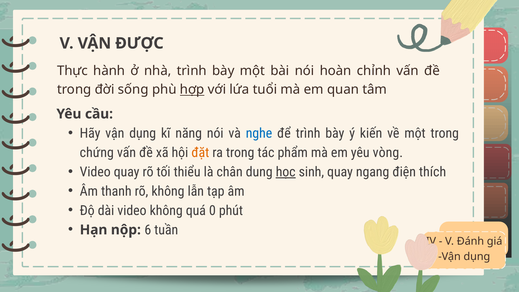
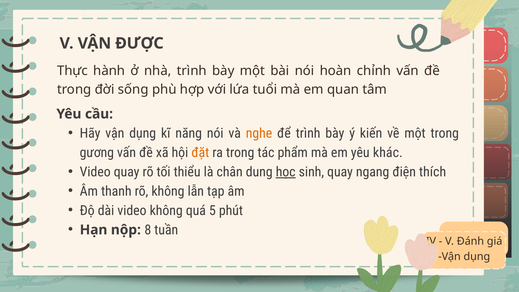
hợp underline: present -> none (192, 90)
nghe colour: blue -> orange (259, 133)
chứng: chứng -> gương (97, 153)
vòng: vòng -> khác (388, 153)
0: 0 -> 5 (212, 210)
6: 6 -> 8 (148, 230)
